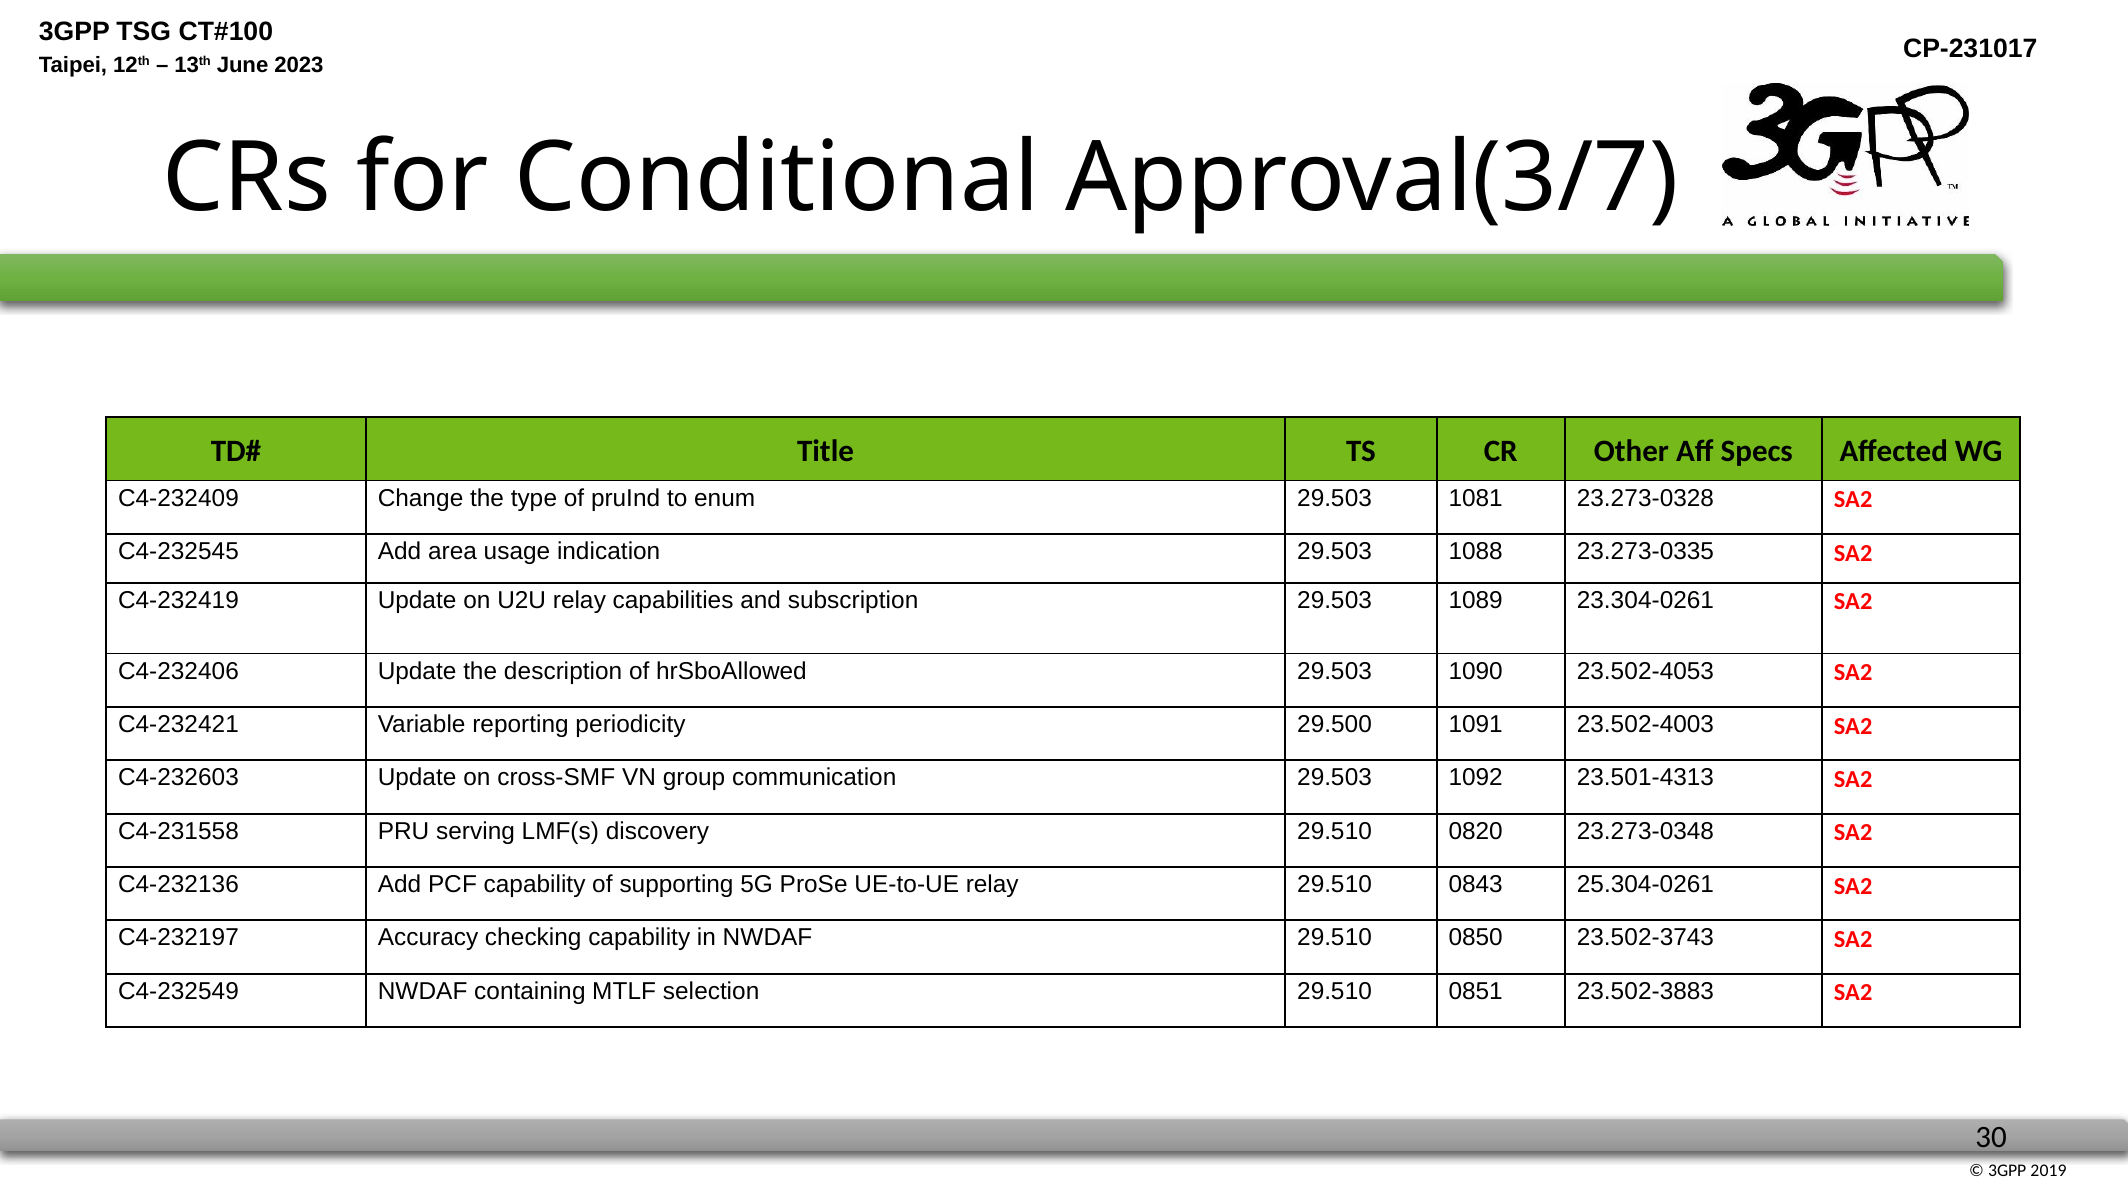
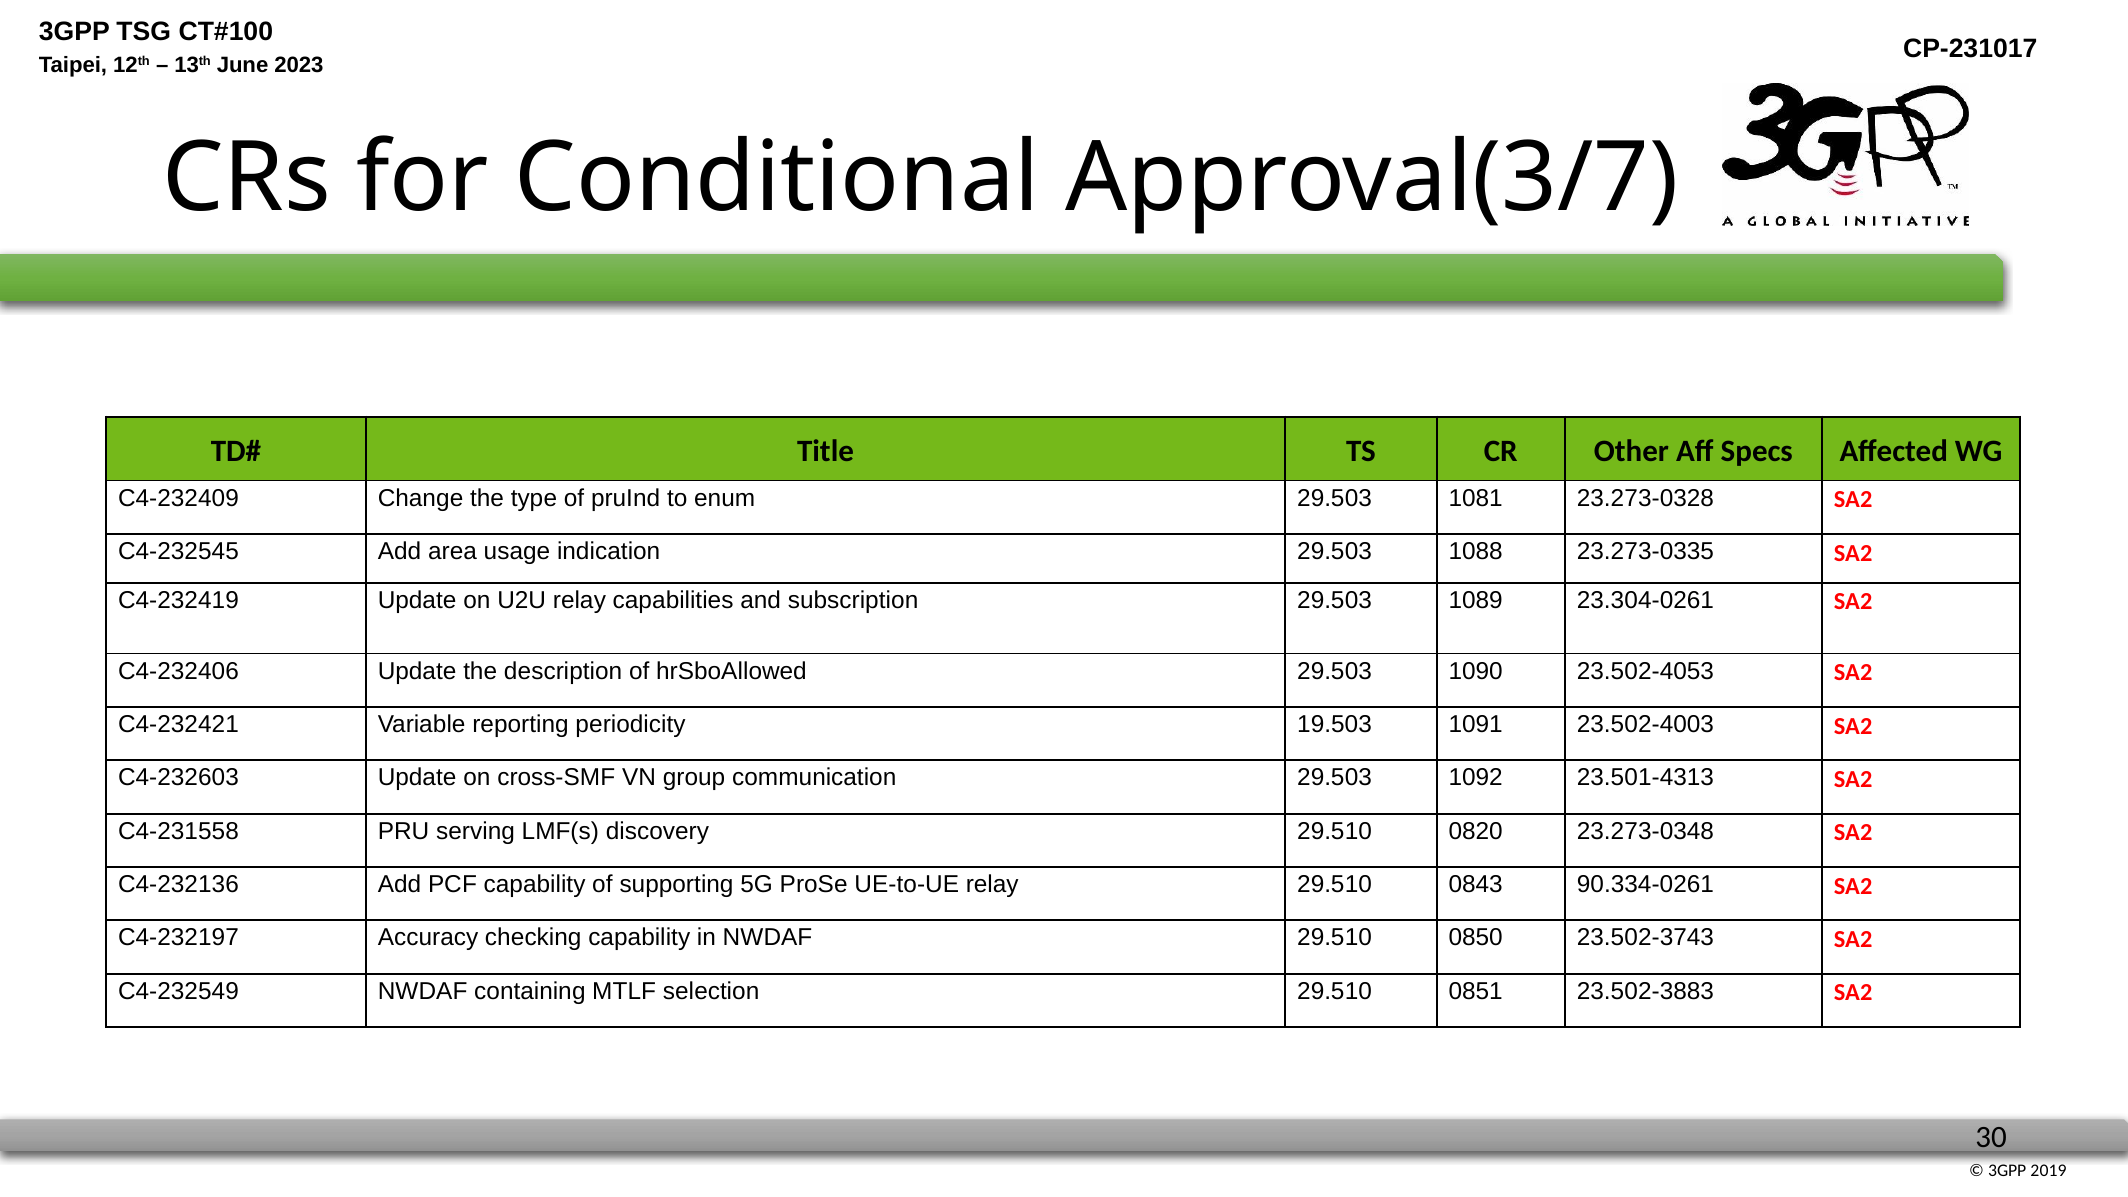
29.500: 29.500 -> 19.503 (1335, 724)
25.304-0261: 25.304-0261 -> 90.334-0261 (1645, 884)
